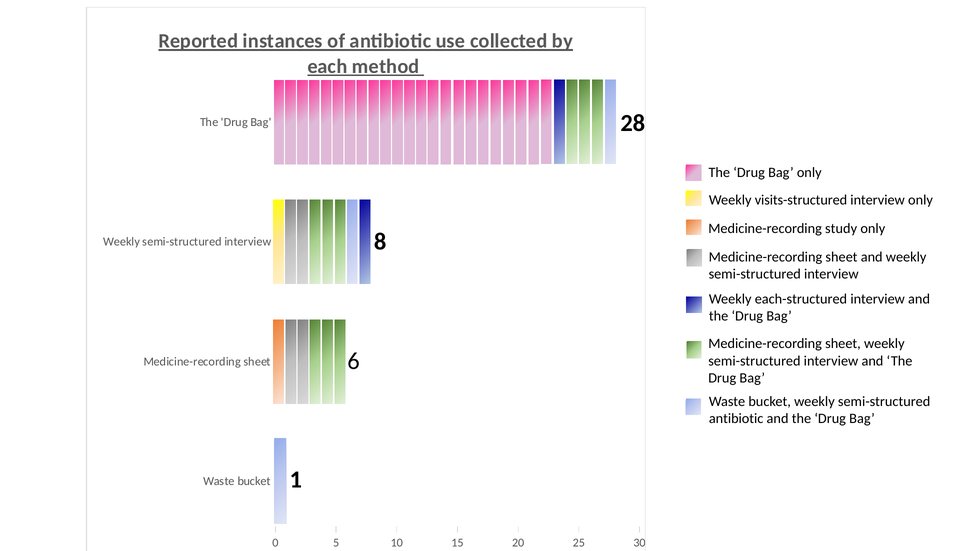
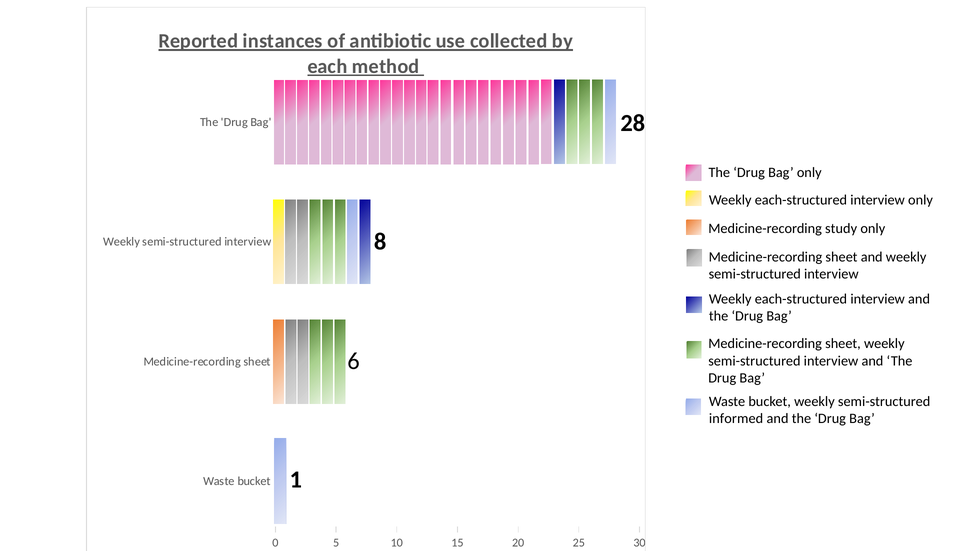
visits-structured: visits-structured -> each-structured (801, 200)
antibiotic: antibiotic -> informed (736, 418)
